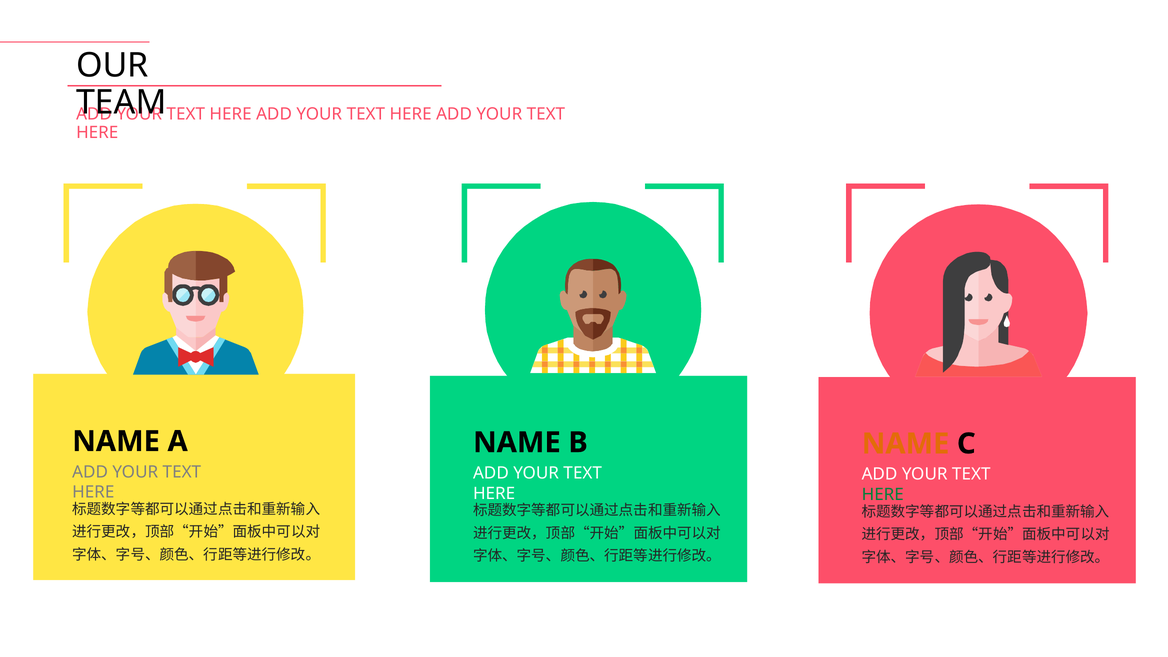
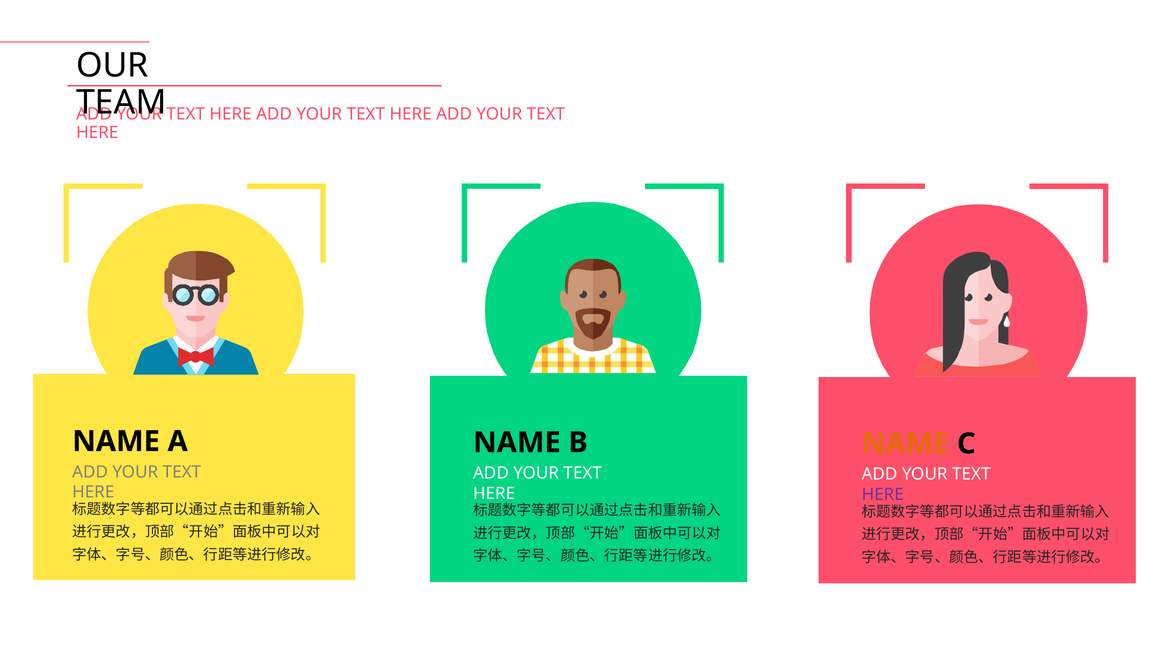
HERE colour: green -> purple (883, 495)
